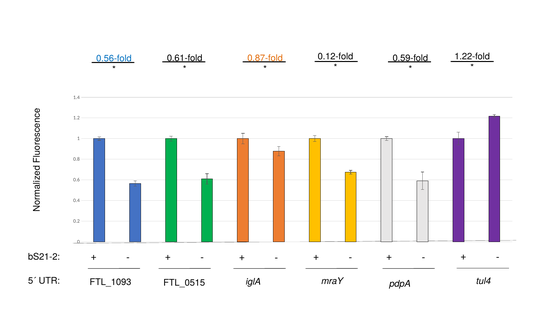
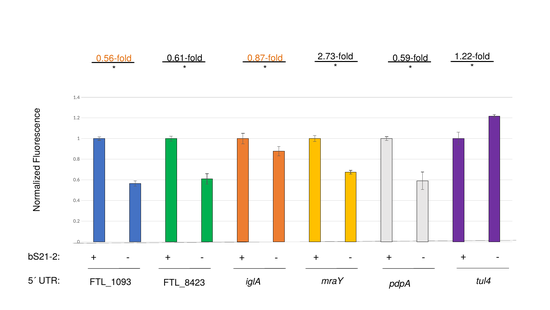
0.12-fold: 0.12-fold -> 2.73-fold (335, 56)
0.56-fold colour: blue -> orange (114, 58)
FTL_0515: FTL_0515 -> FTL_8423 (184, 282)
